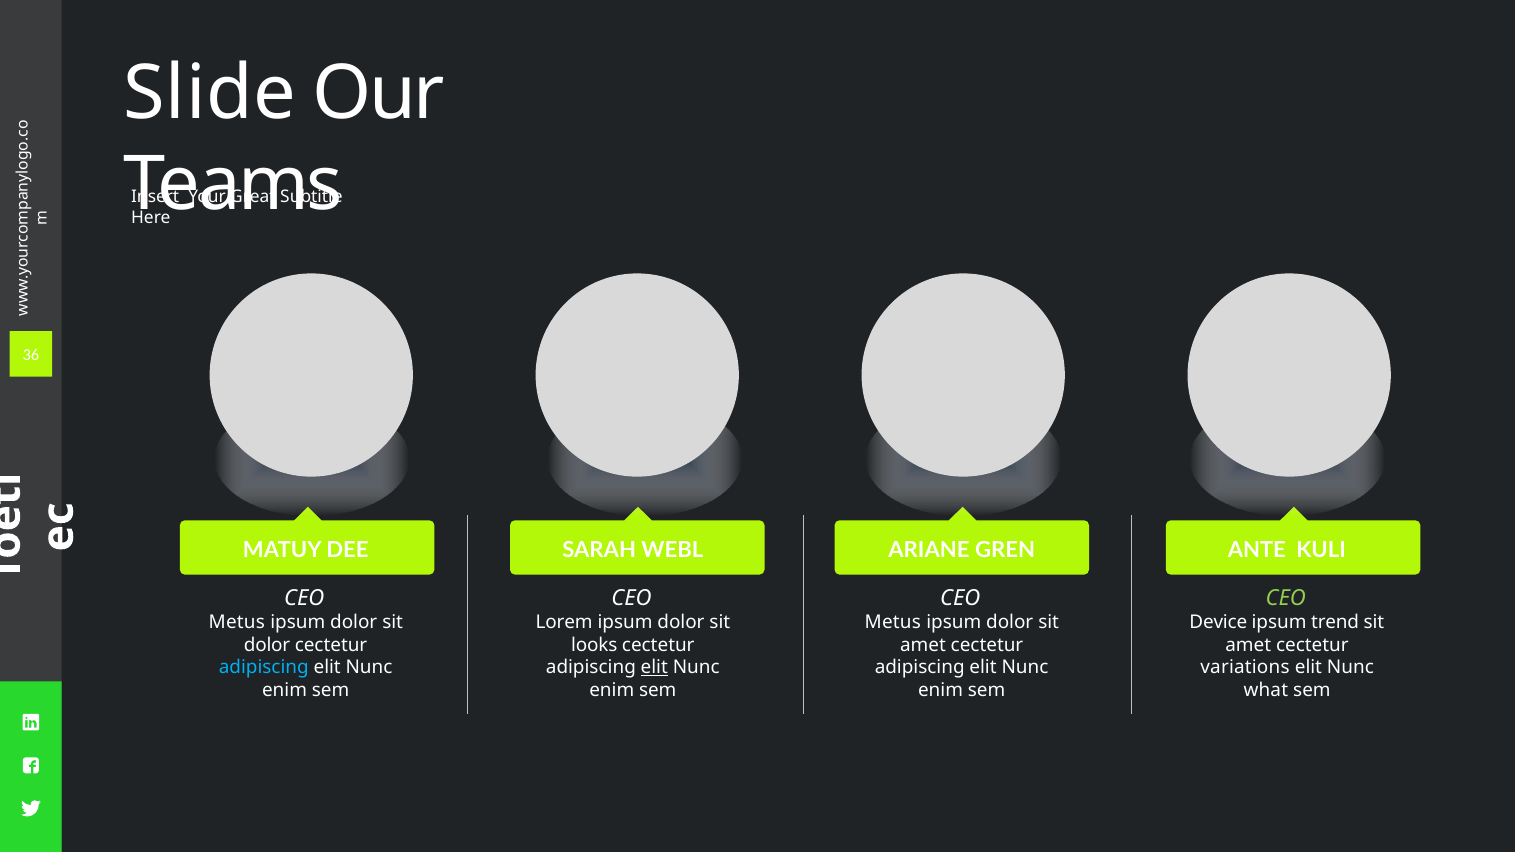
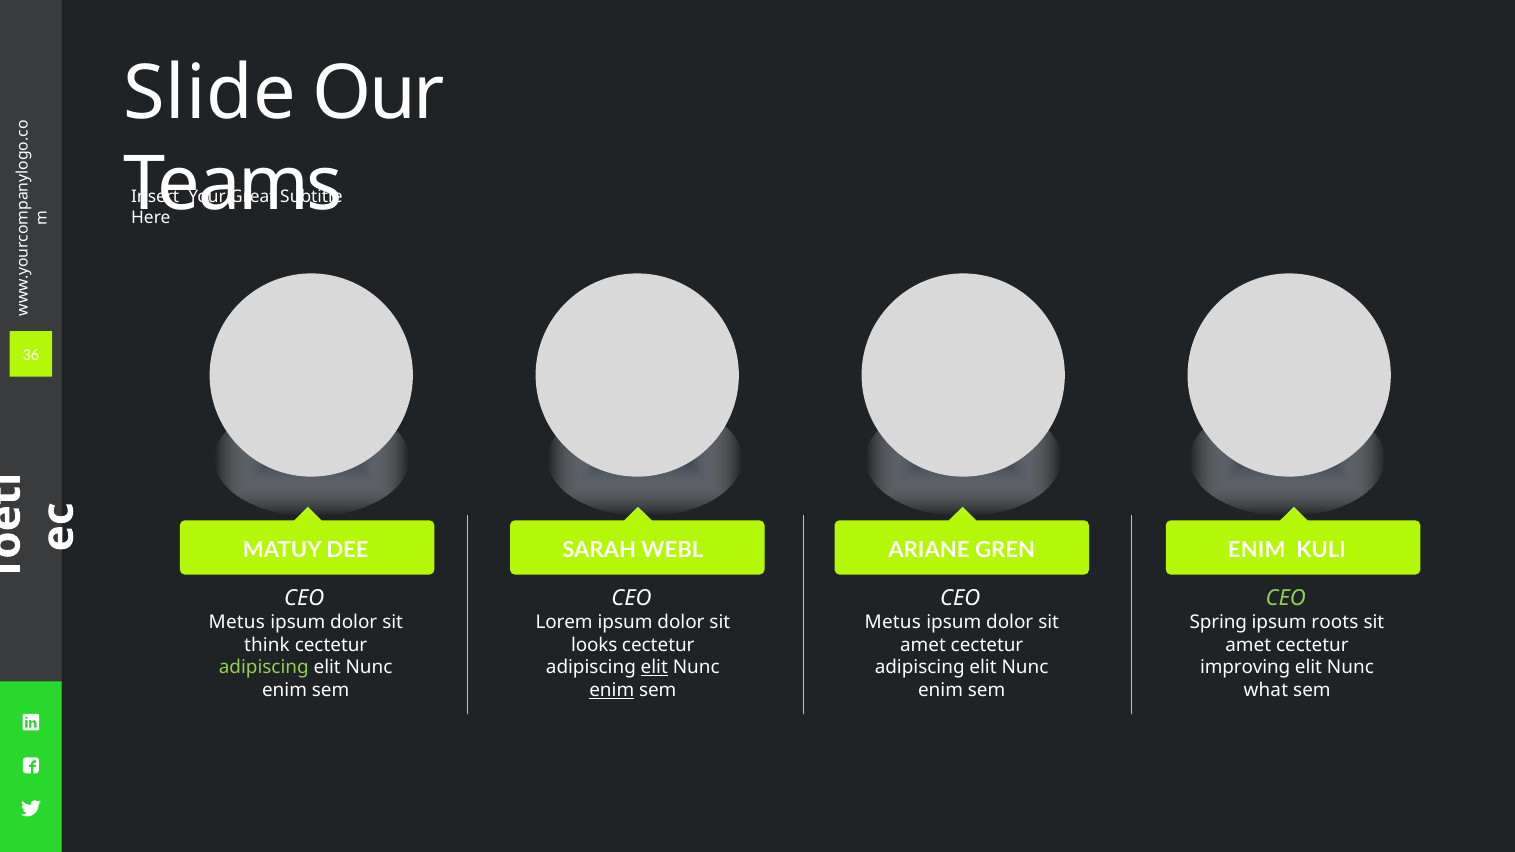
ANTE: ANTE -> ENIM (1257, 550)
Device: Device -> Spring (1218, 622)
trend: trend -> roots (1335, 622)
dolor: dolor -> think (267, 645)
adipiscing colour: light blue -> light green (264, 668)
variations: variations -> improving (1245, 668)
enim underline: none -> present (612, 691)
